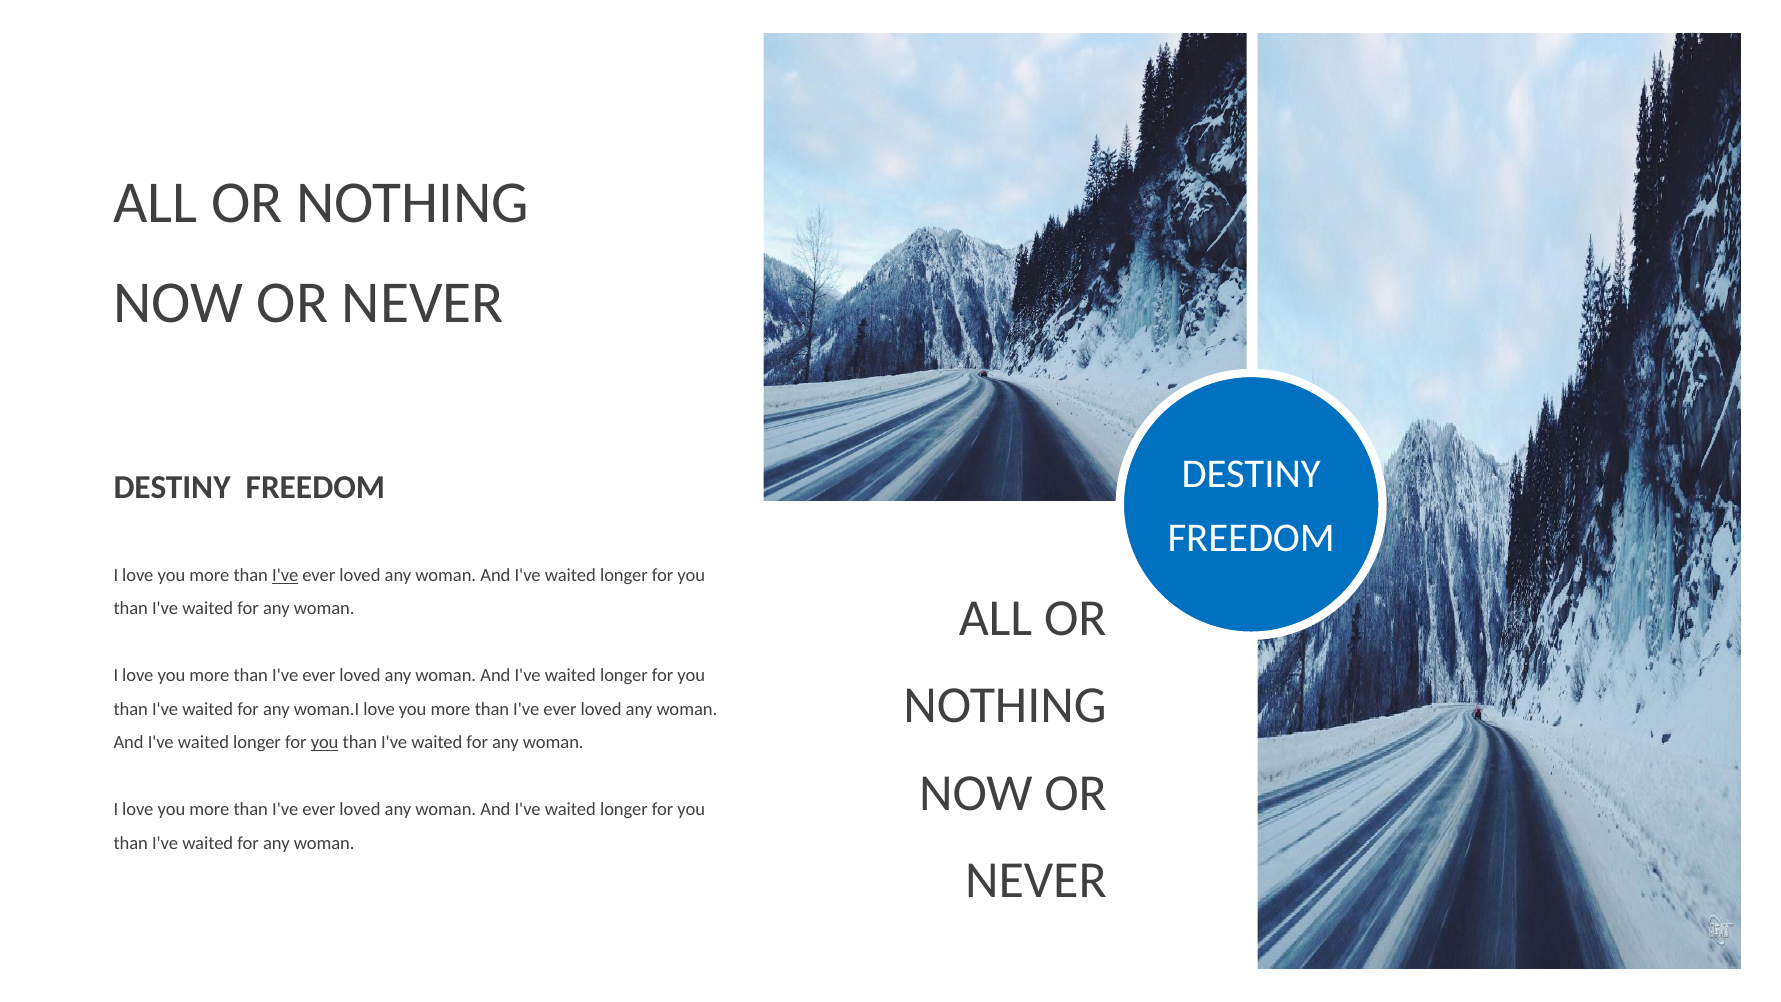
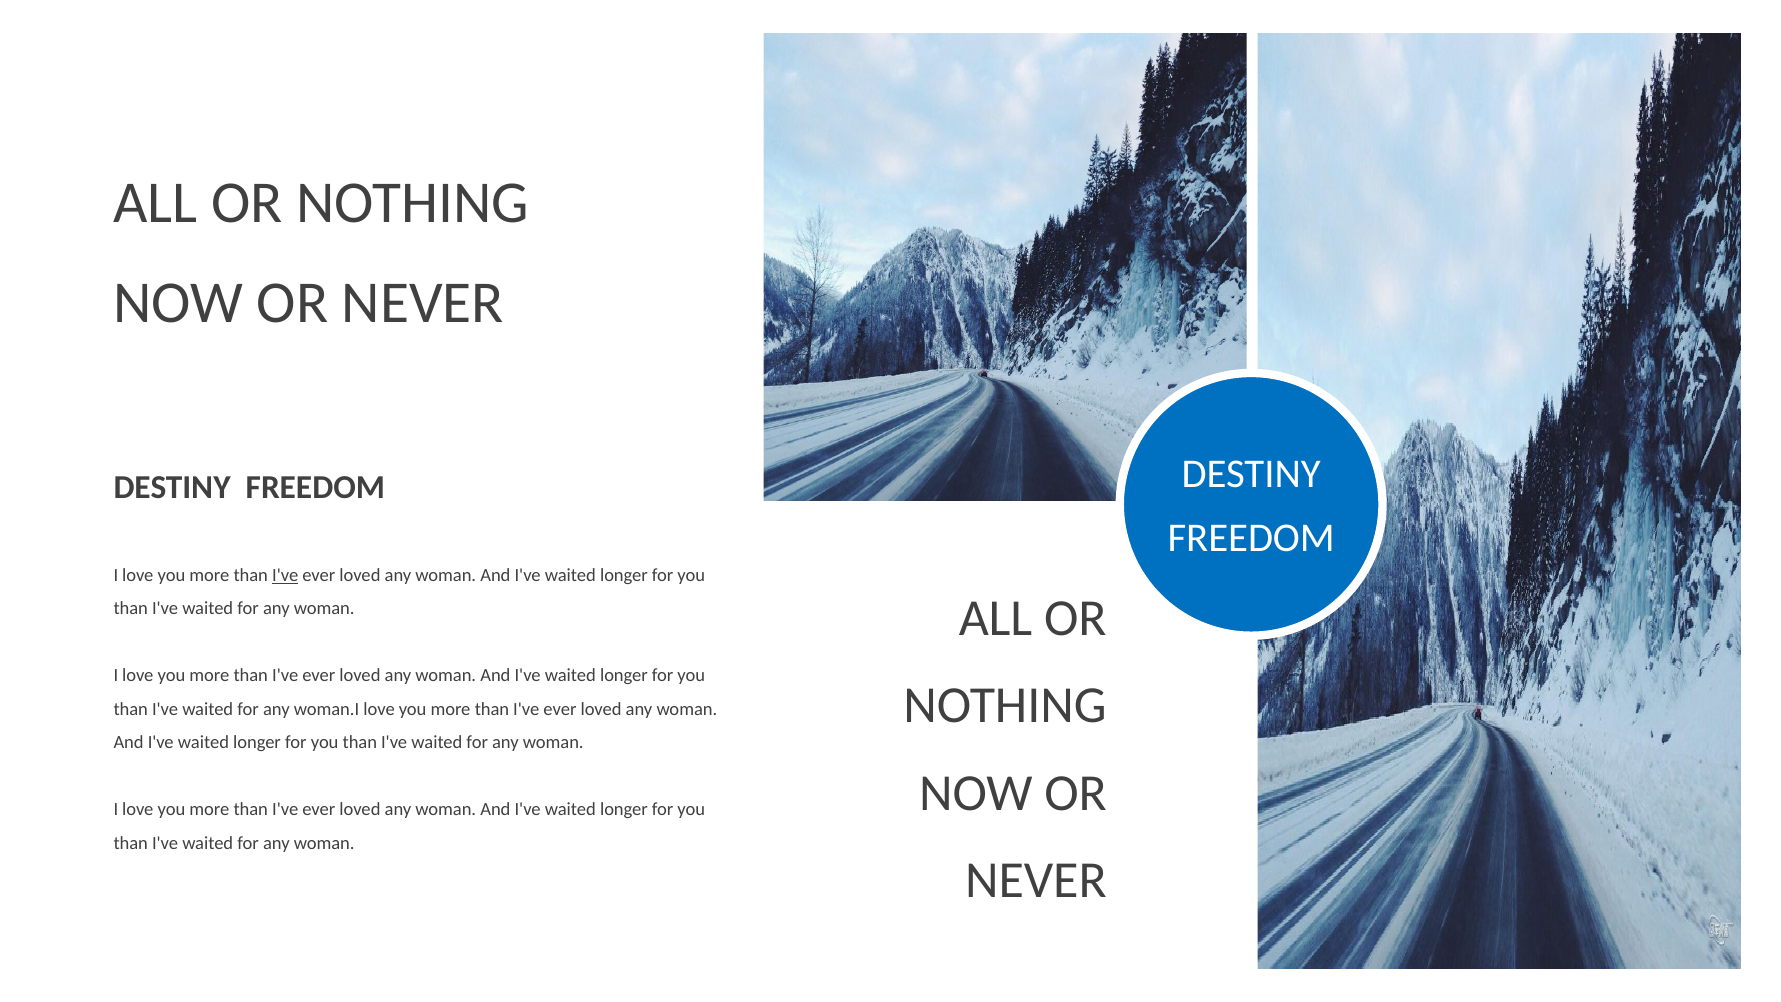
you underline: present -> none (325, 742)
